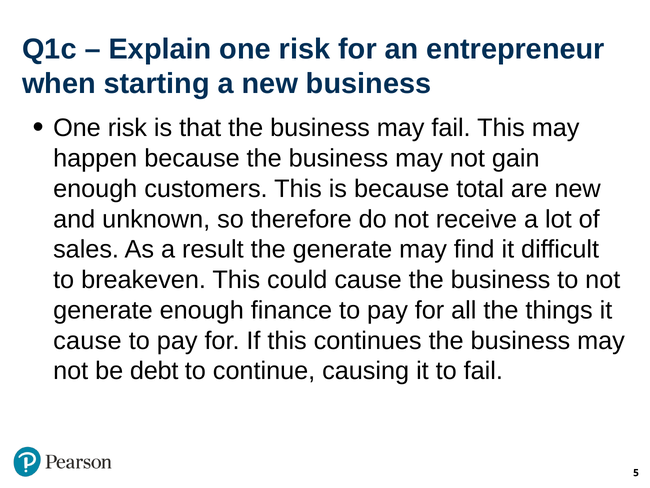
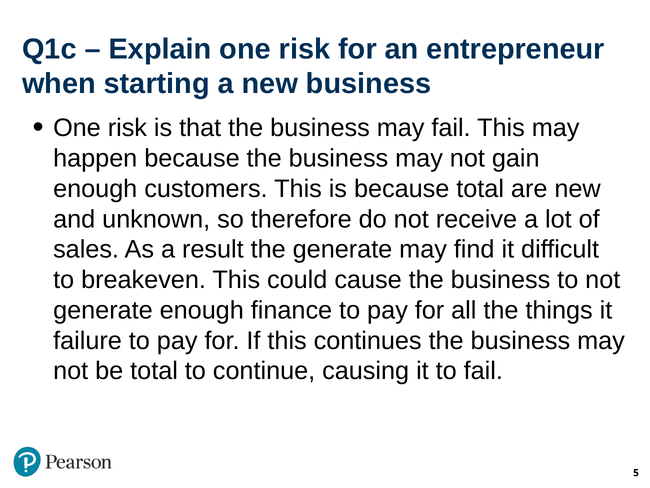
cause: cause -> failure (88, 340)
be debt: debt -> total (154, 371)
